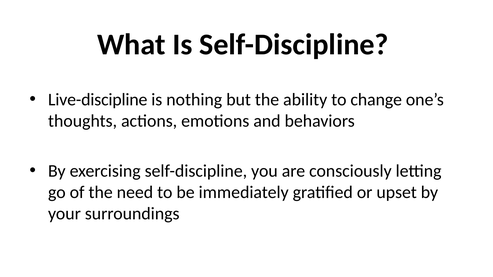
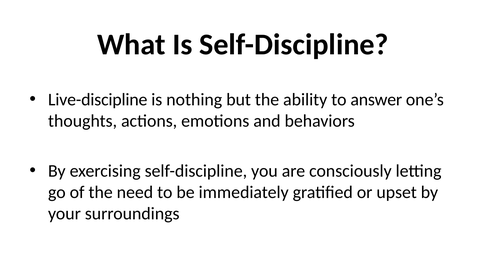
change: change -> answer (376, 100)
